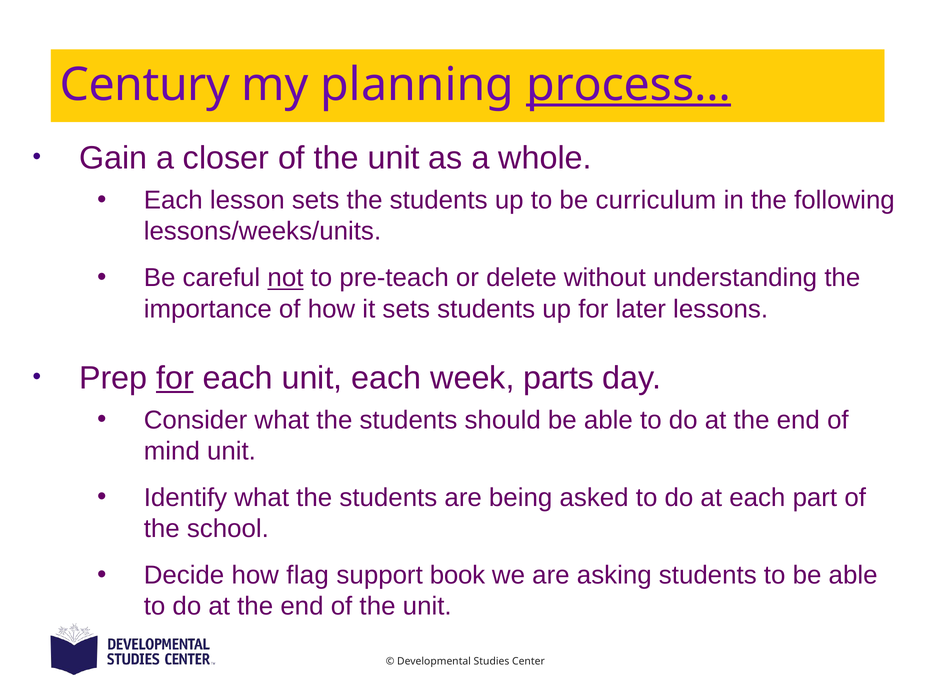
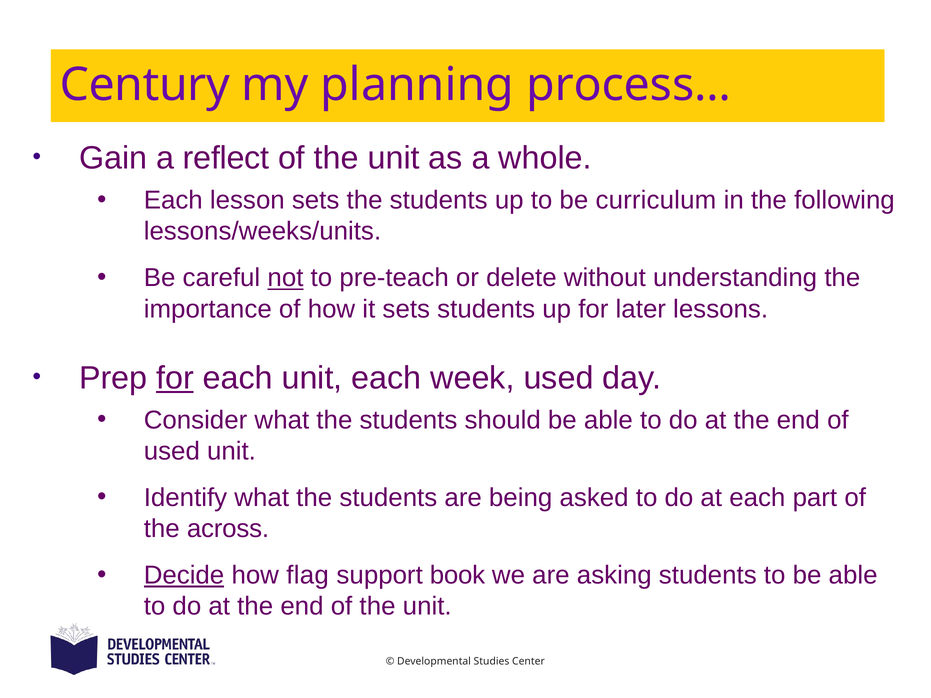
process… underline: present -> none (629, 85)
closer: closer -> reflect (226, 158)
week parts: parts -> used (559, 378)
mind: mind -> used (172, 451)
school: school -> across (228, 529)
Decide underline: none -> present (184, 576)
